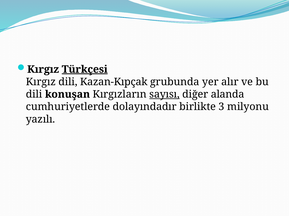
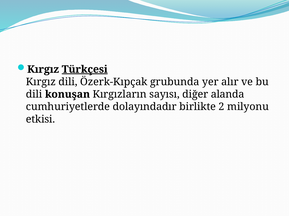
Kazan-Kıpçak: Kazan-Kıpçak -> Özerk-Kıpçak (114, 82)
sayısı underline: present -> none (165, 95)
3: 3 -> 2 (221, 107)
yazılı: yazılı -> etkisi (41, 120)
